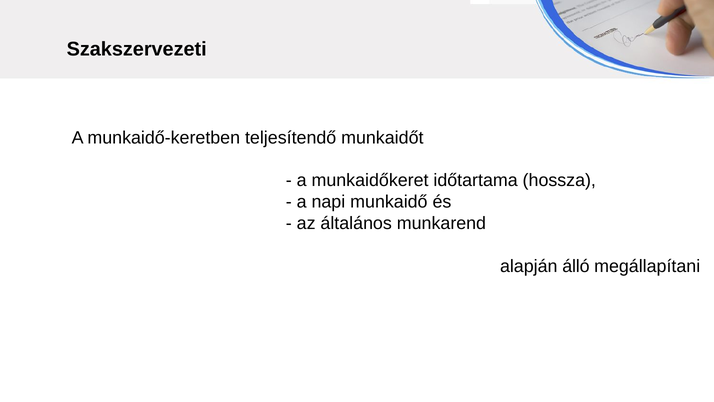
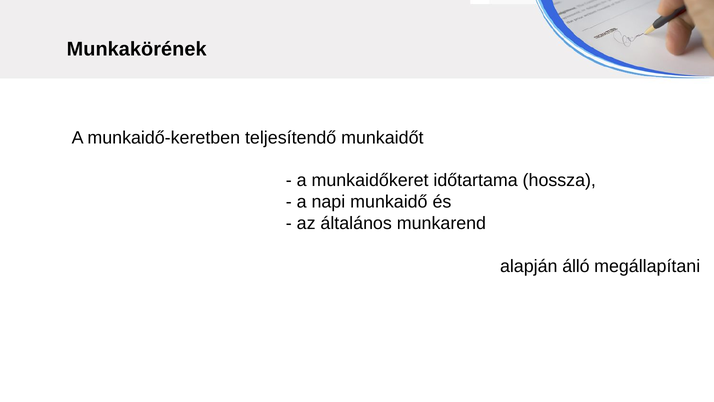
Szakszervezeti: Szakszervezeti -> Munkakörének (137, 49)
